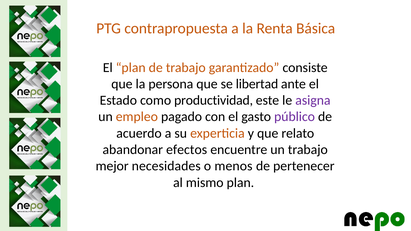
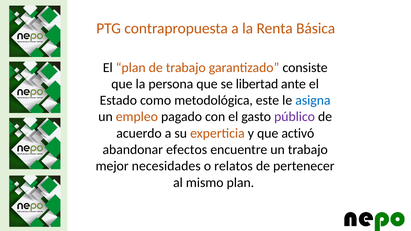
productividad: productividad -> metodológica (214, 100)
asigna colour: purple -> blue (313, 100)
relato: relato -> activó (298, 133)
menos: menos -> relatos (234, 166)
